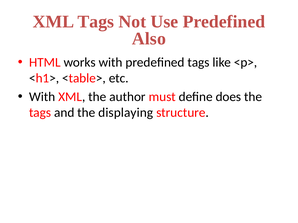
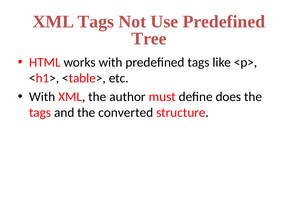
Also: Also -> Tree (149, 39)
displaying: displaying -> converted (126, 113)
